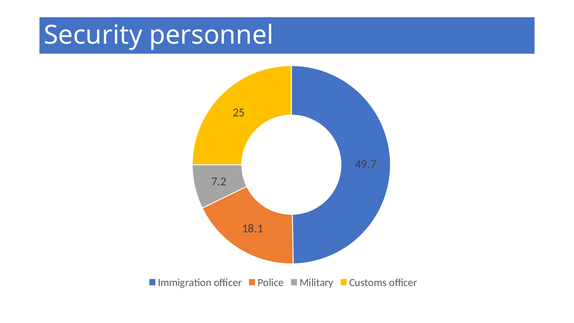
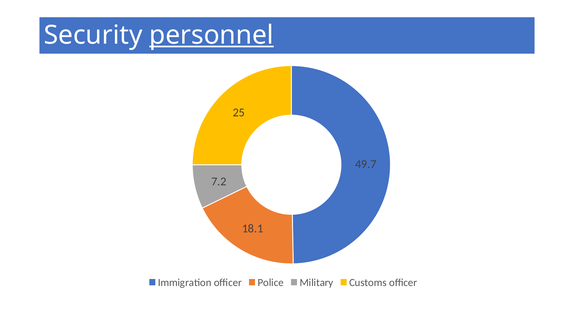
personnel underline: none -> present (212, 35)
